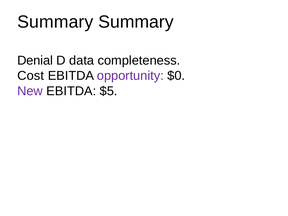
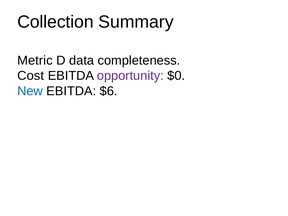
Summary: Summary -> Collection (55, 22)
Denial: Denial -> Metric (35, 60)
New colour: purple -> blue (30, 91)
$5: $5 -> $6 (109, 91)
